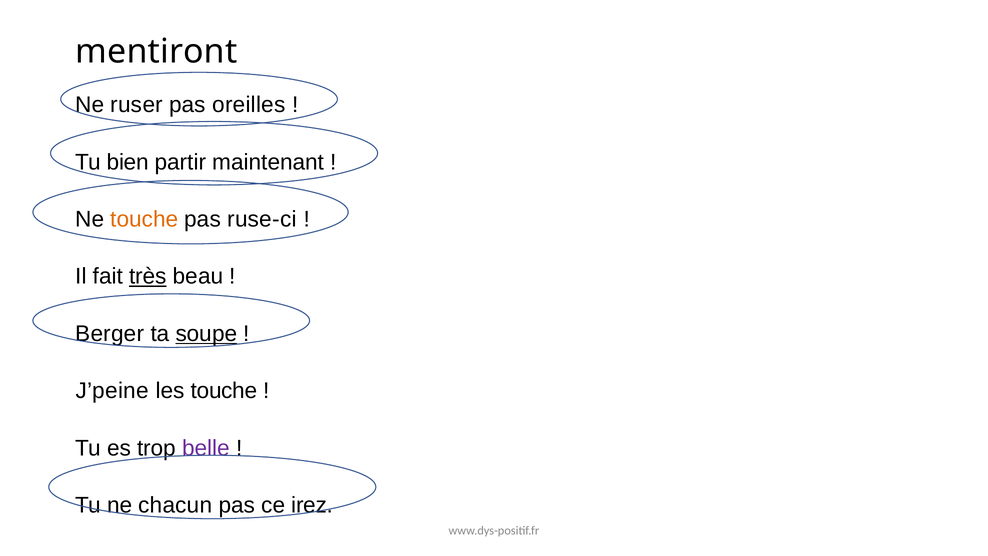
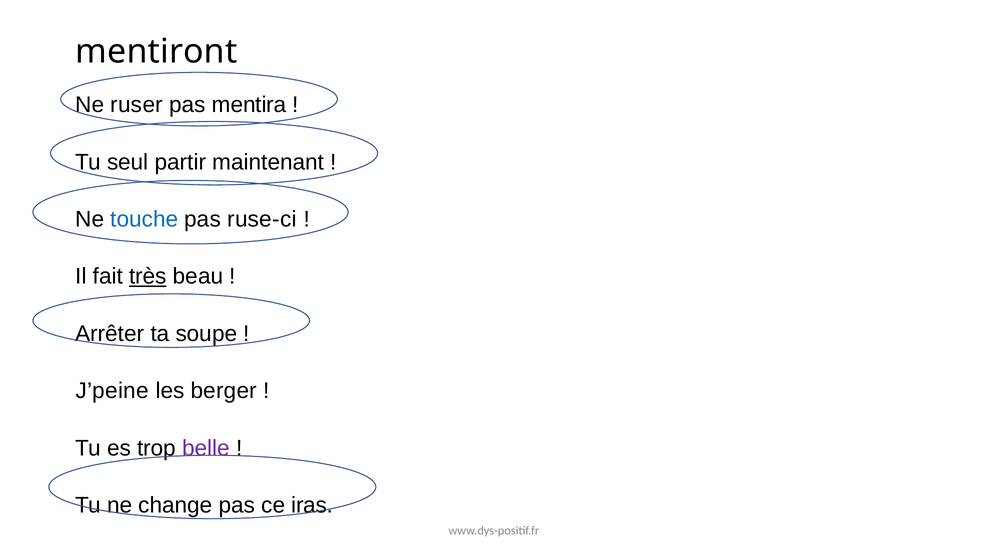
oreilles: oreilles -> mentira (249, 105)
bien: bien -> seul (128, 162)
touche colour: orange -> blue (144, 219)
Berger: Berger -> Arrêter (110, 334)
soupe underline: present -> none (206, 334)
les touche: touche -> berger (224, 391)
chacun: chacun -> change (175, 505)
irez: irez -> iras (312, 505)
